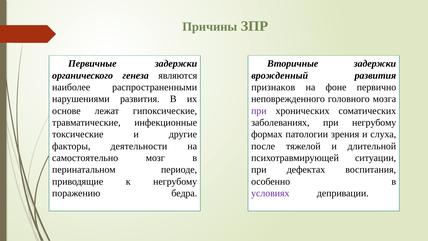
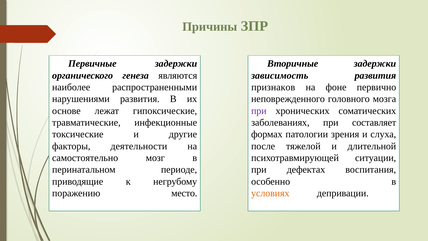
врожденный: врожденный -> зависимость (280, 75)
при негрубому: негрубому -> составляет (374, 122)
бедра: бедра -> место (184, 193)
условиях colour: purple -> orange (270, 193)
